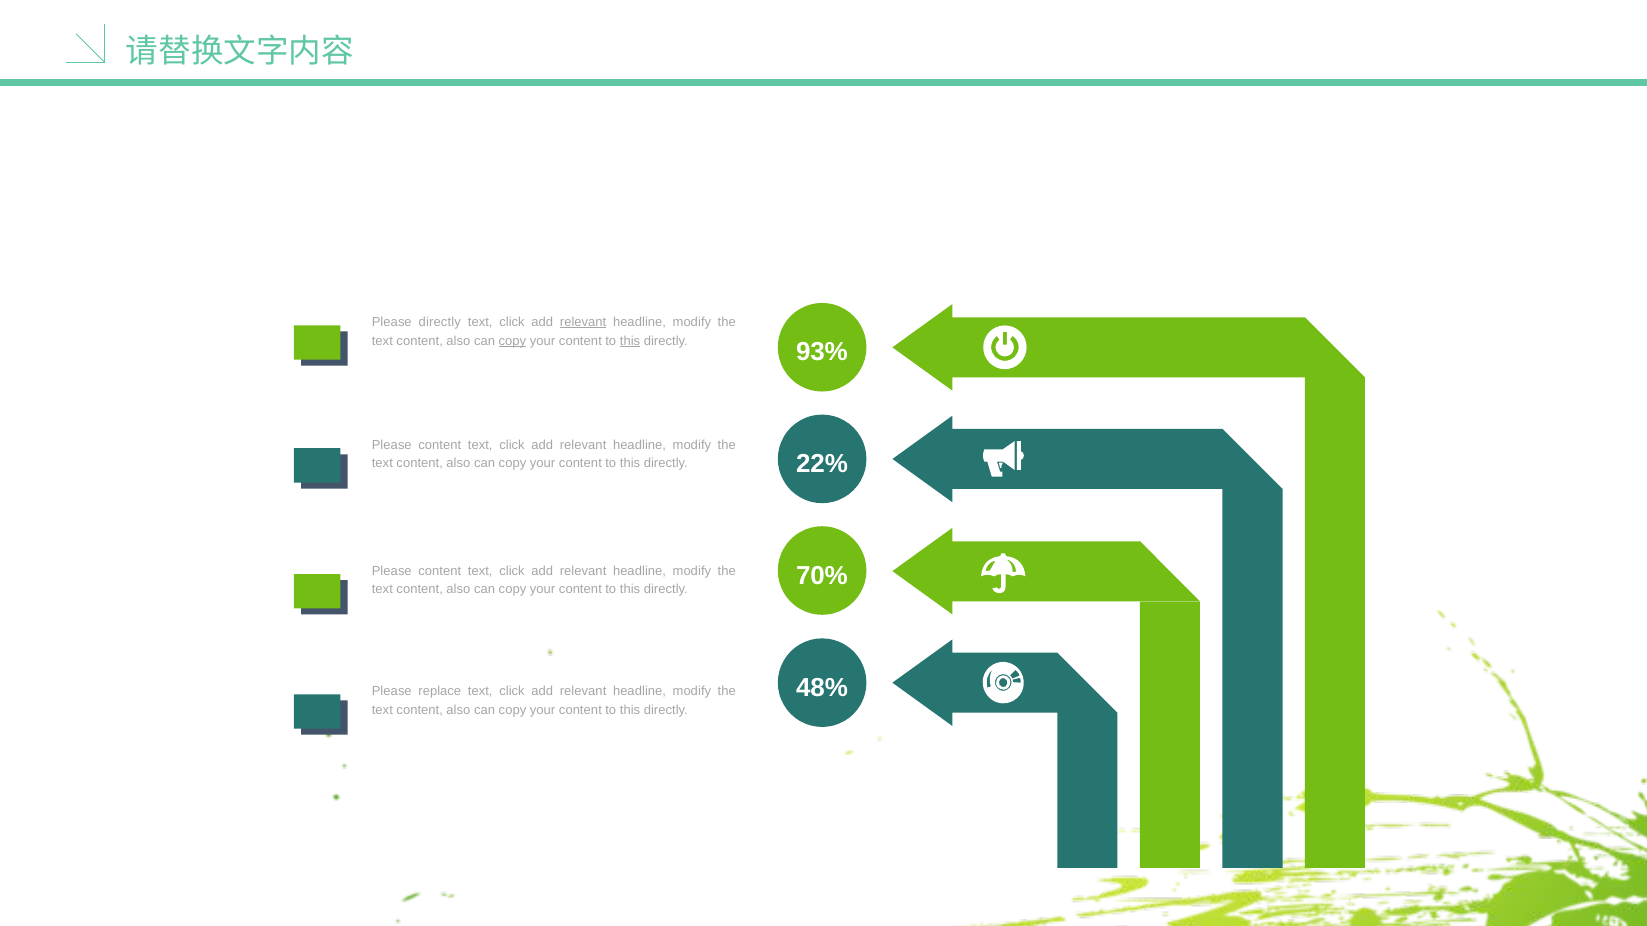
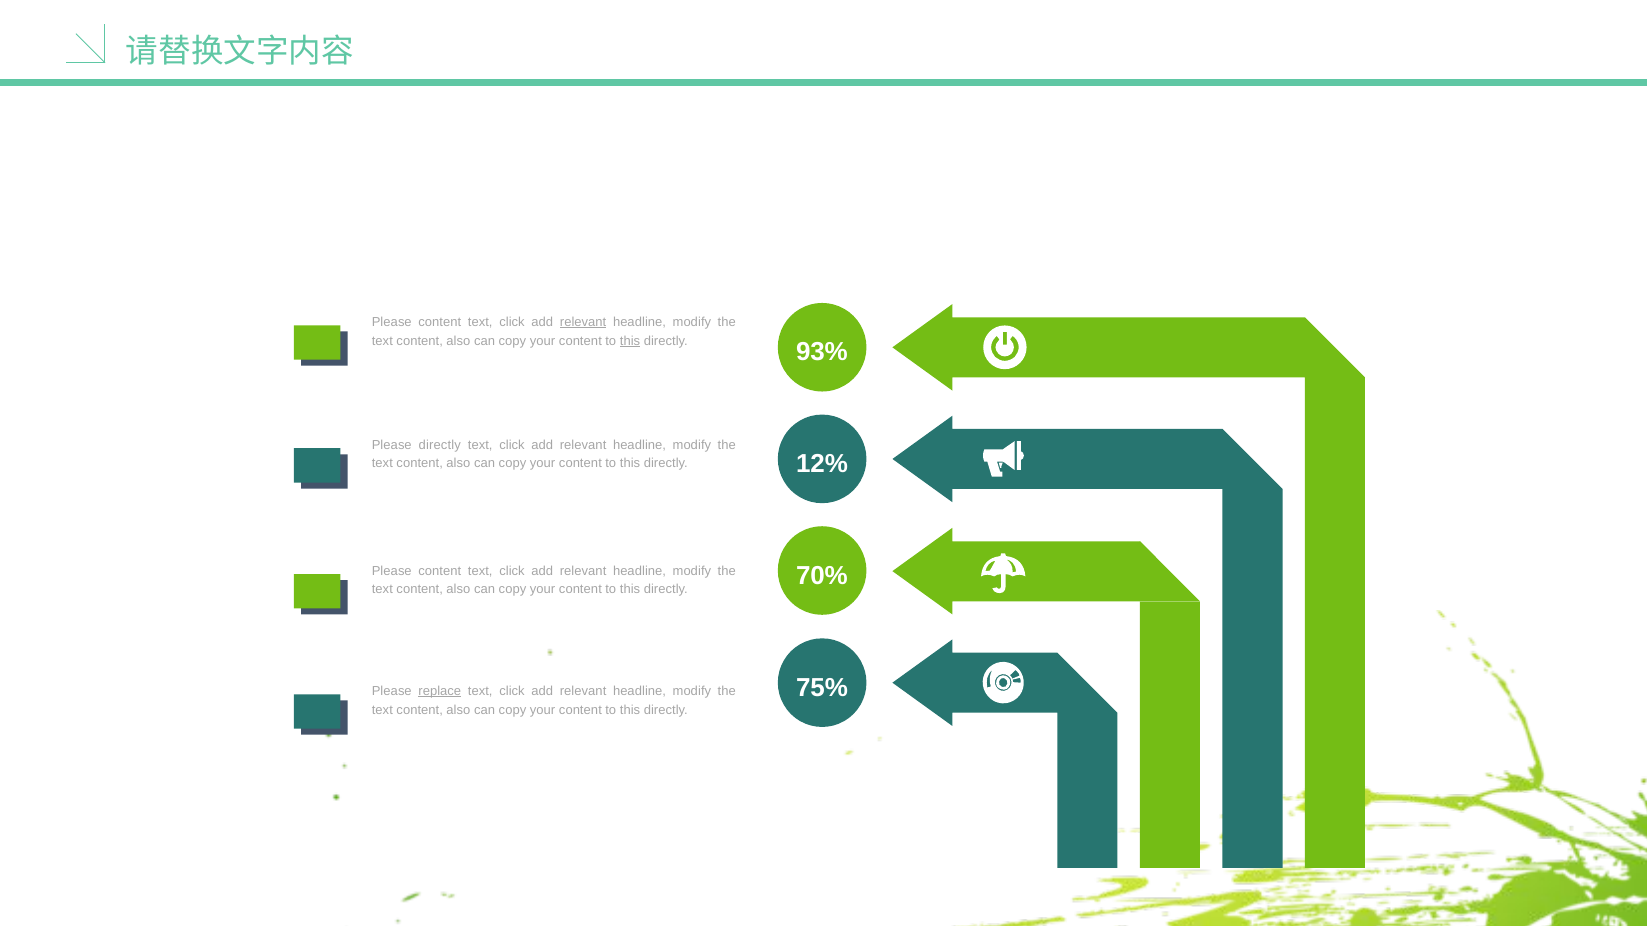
directly: directly -> content (440, 322)
copy underline: present -> none (512, 341)
content: content -> directly (440, 445)
22%: 22% -> 12% (822, 464)
48%: 48% -> 75% (822, 688)
replace underline: none -> present (440, 691)
